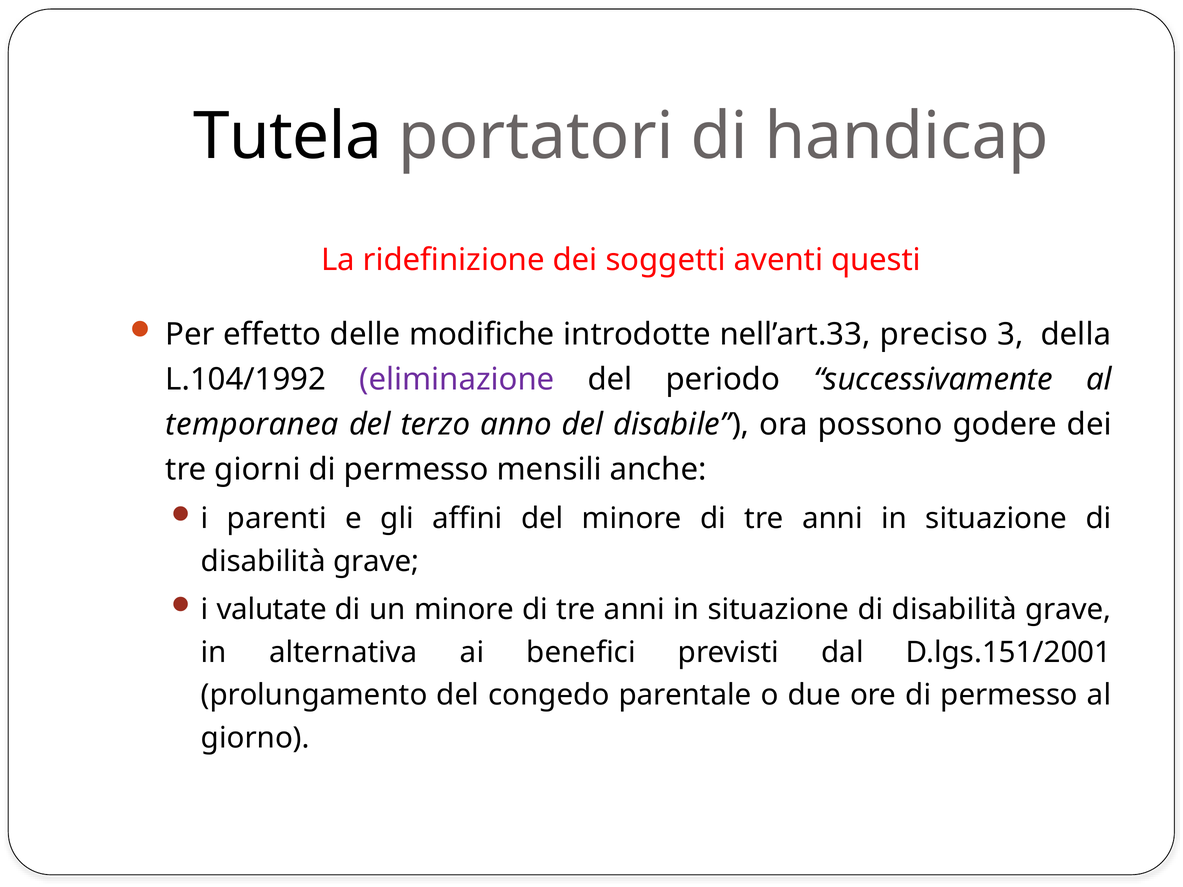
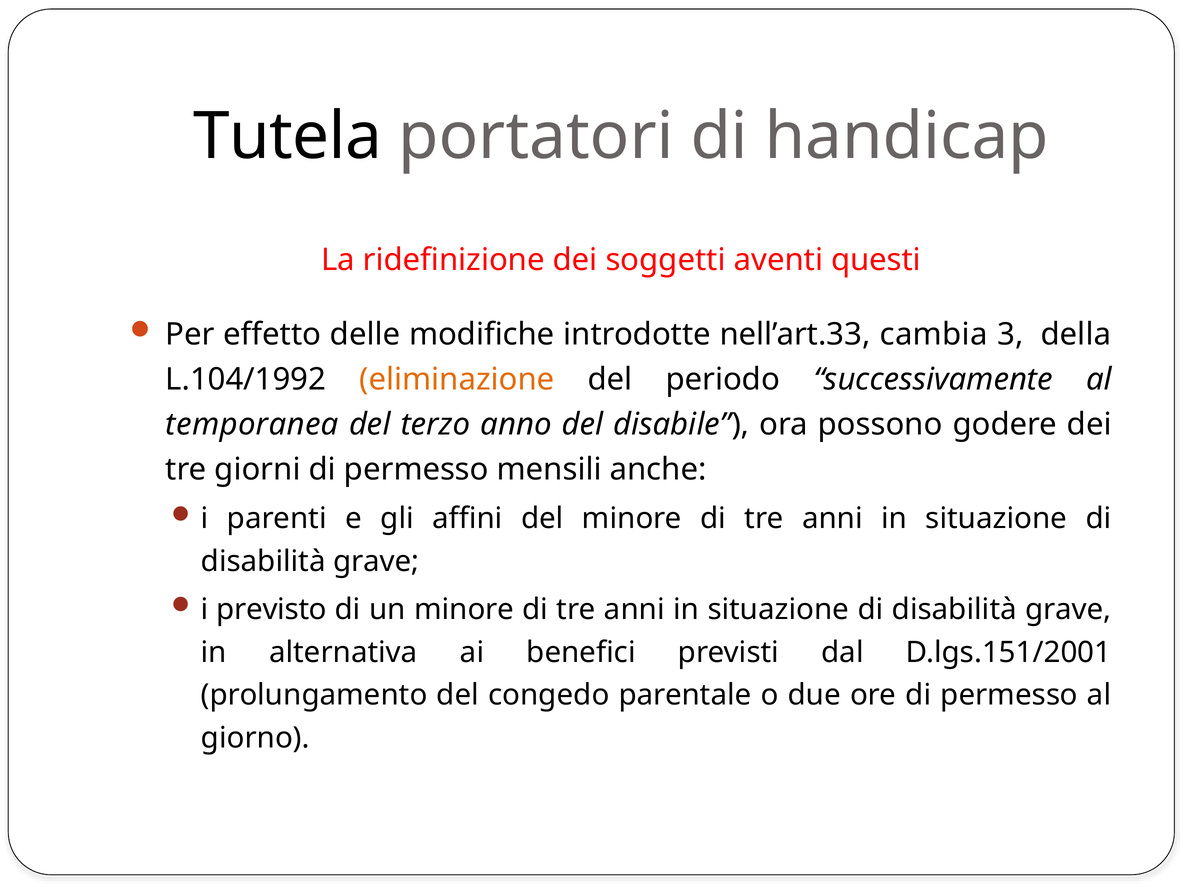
preciso: preciso -> cambia (934, 334)
eliminazione colour: purple -> orange (457, 379)
valutate: valutate -> previsto (272, 610)
